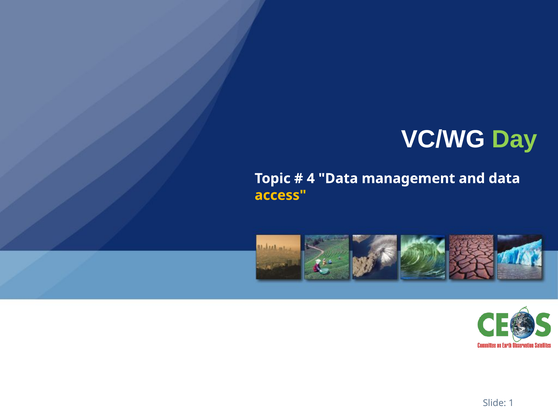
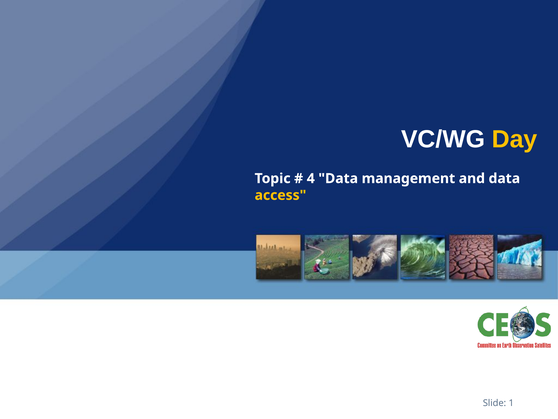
Day colour: light green -> yellow (515, 139)
